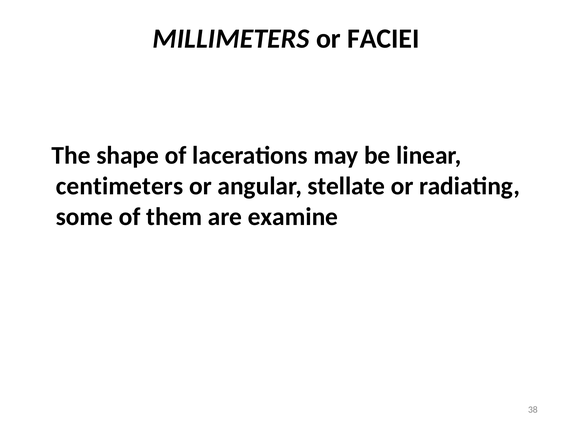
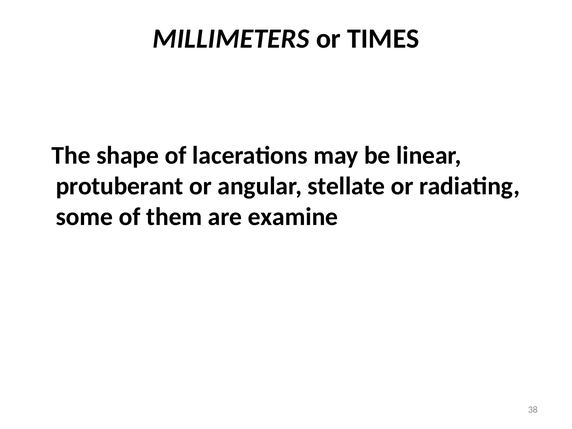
FACIEI: FACIEI -> TIMES (383, 39)
centimeters: centimeters -> protuberant (120, 186)
